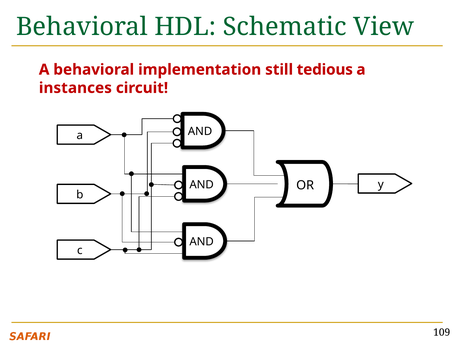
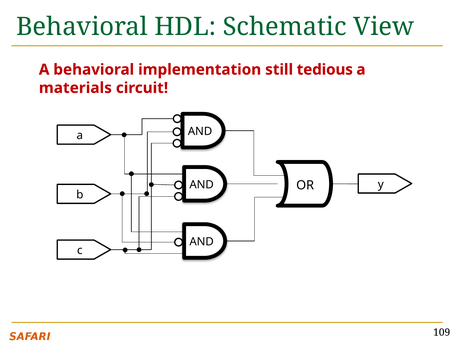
instances: instances -> materials (75, 88)
